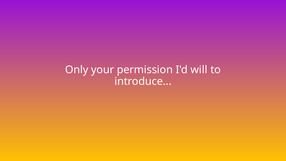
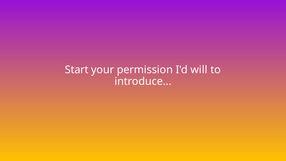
Only: Only -> Start (77, 70)
